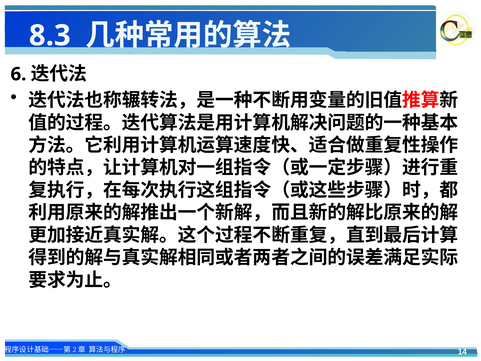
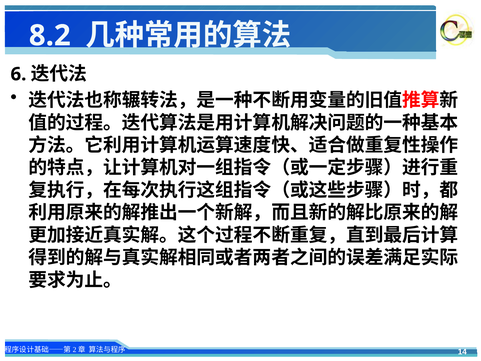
8.3: 8.3 -> 8.2 (50, 36)
